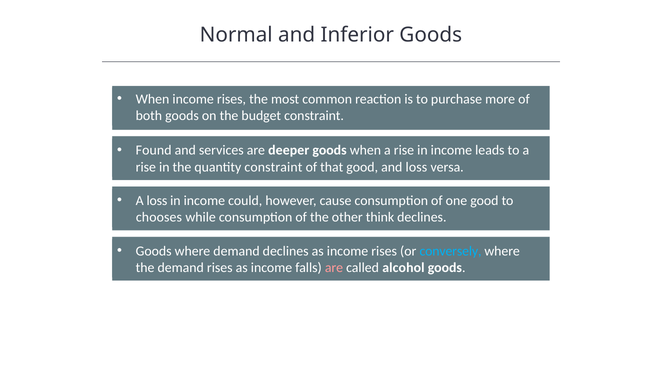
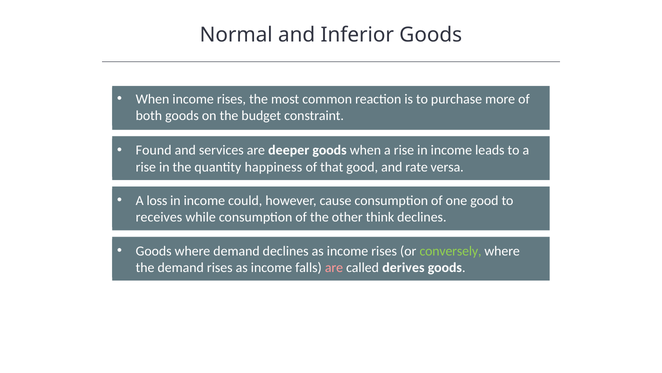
quantity constraint: constraint -> happiness (273, 167)
and loss: loss -> rate (417, 167)
chooses: chooses -> receives (159, 217)
conversely colour: light blue -> light green (450, 251)
alcohol: alcohol -> derives (403, 267)
